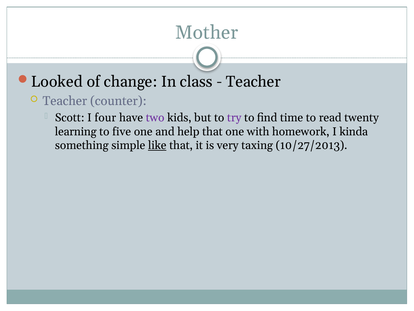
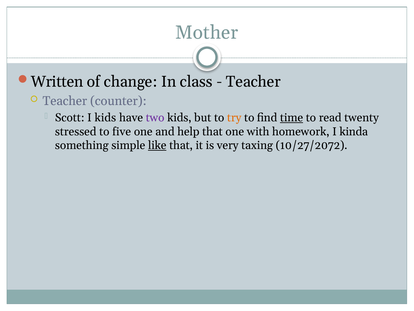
Looked: Looked -> Written (57, 82)
I four: four -> kids (105, 118)
try colour: purple -> orange (234, 118)
time underline: none -> present (292, 118)
learning: learning -> stressed (76, 131)
10/27/2013: 10/27/2013 -> 10/27/2072 (312, 145)
